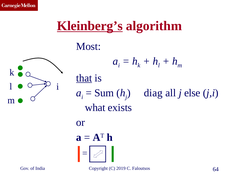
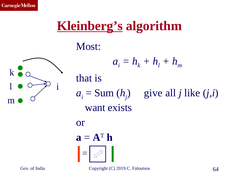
that underline: present -> none (84, 78)
diag: diag -> give (153, 93)
else: else -> like (192, 93)
what: what -> want (95, 107)
